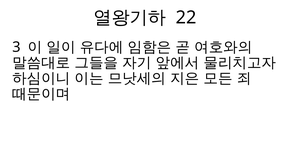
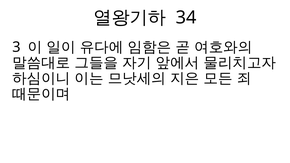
22: 22 -> 34 (186, 17)
